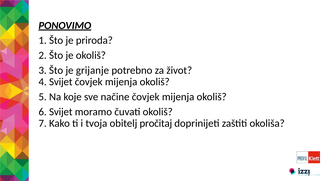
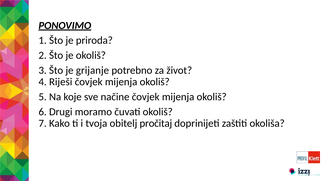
4 Svijet: Svijet -> Riješi (61, 82)
6 Svijet: Svijet -> Drugi (61, 112)
